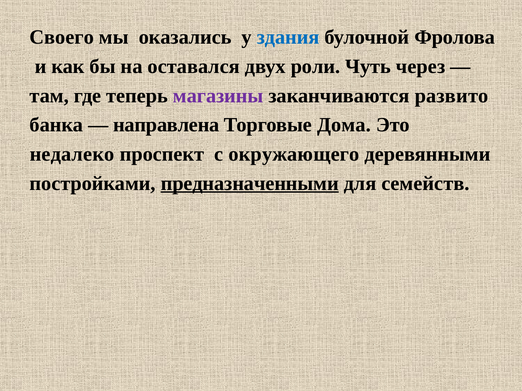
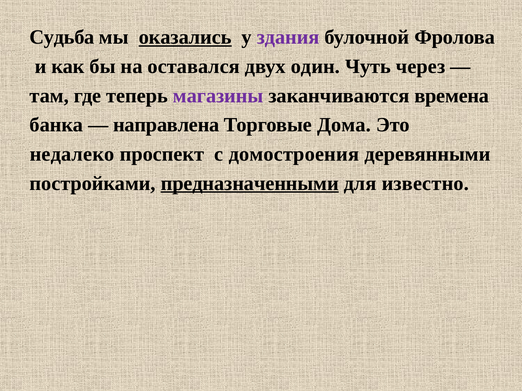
Своего: Своего -> Судьба (62, 37)
оказались underline: none -> present (185, 37)
здания colour: blue -> purple (288, 37)
роли: роли -> один (315, 67)
развито: развито -> времена (452, 96)
окружающего: окружающего -> домостроения (294, 154)
семейств: семейств -> известно (425, 184)
